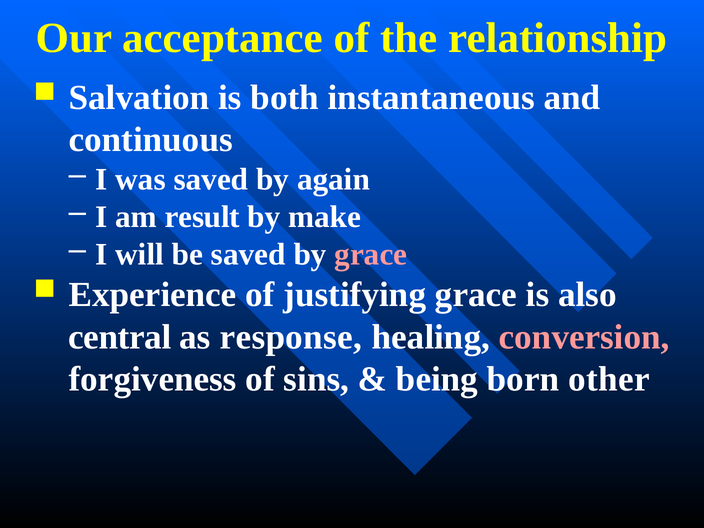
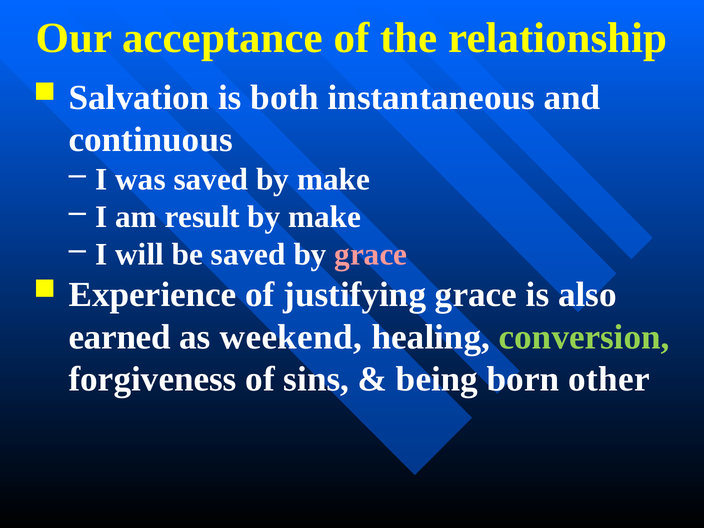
saved by again: again -> make (333, 179)
central: central -> earned (120, 337)
response: response -> weekend (291, 337)
conversion colour: pink -> light green (584, 337)
